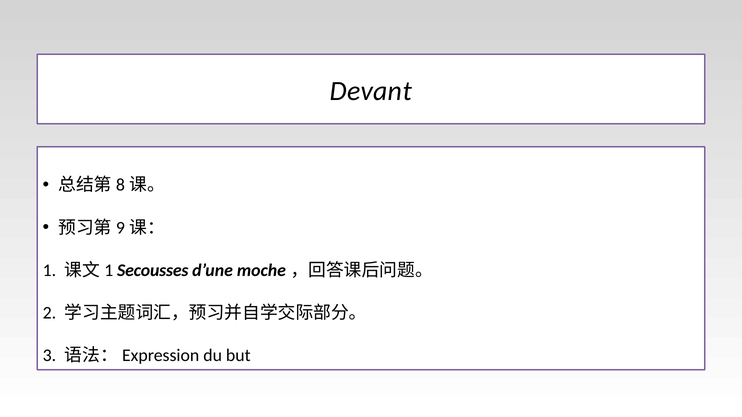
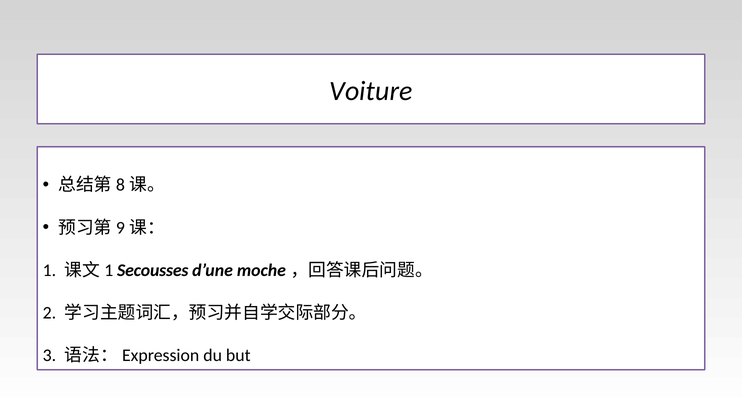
Devant: Devant -> Voiture (371, 91)
